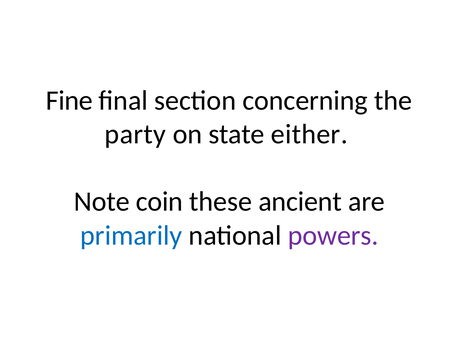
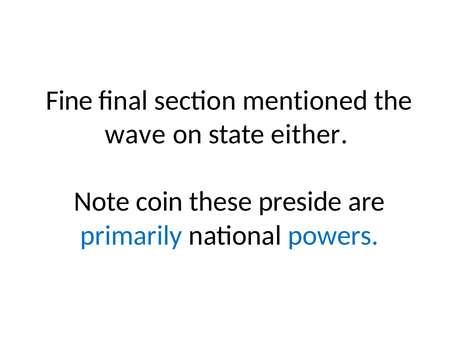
concerning: concerning -> mentioned (305, 100)
party: party -> wave (135, 134)
ancient: ancient -> preside (300, 201)
powers colour: purple -> blue (333, 235)
